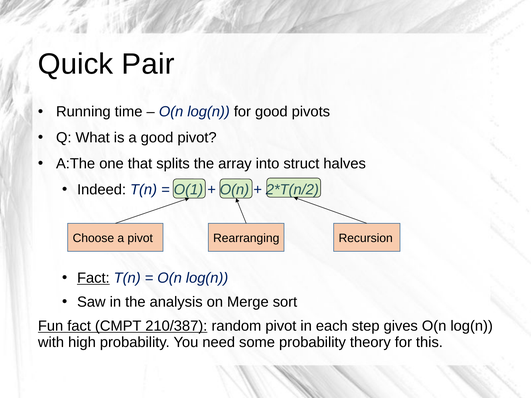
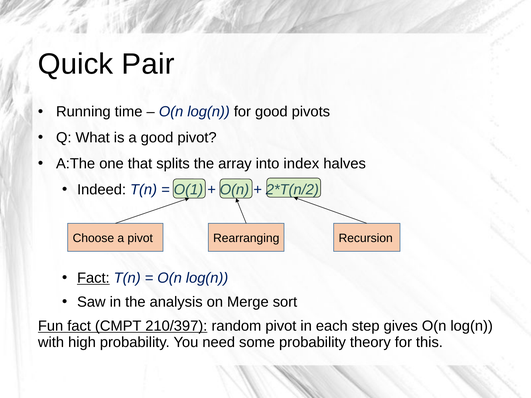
struct: struct -> index (301, 164)
210/387: 210/387 -> 210/397 (176, 326)
